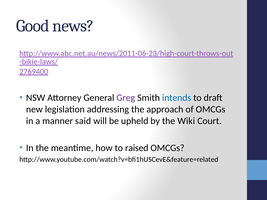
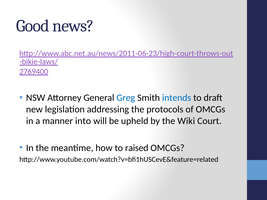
Greg colour: purple -> blue (126, 98)
approach: approach -> protocols (165, 109)
said: said -> into (83, 121)
